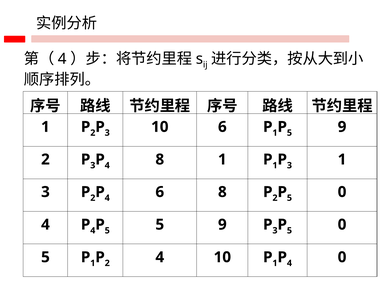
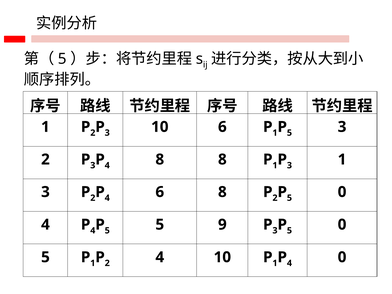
4: 4 -> 5 (62, 59)
9: 9 -> 3 (342, 127)
8 1: 1 -> 8 (222, 159)
